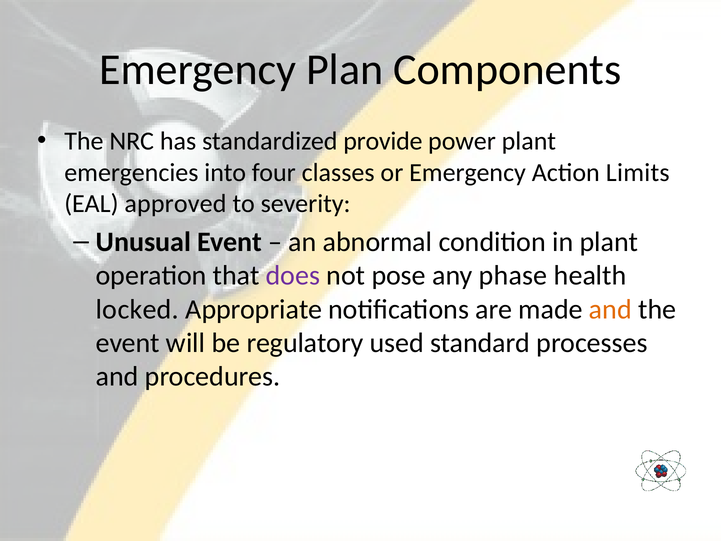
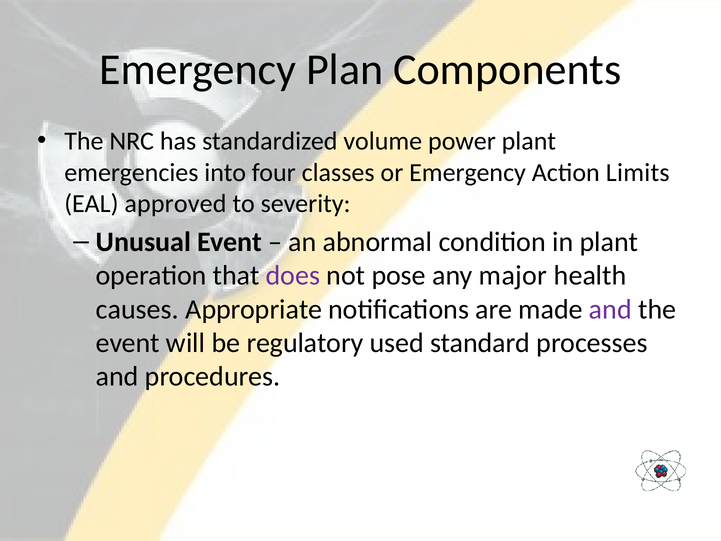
provide: provide -> volume (383, 141)
phase: phase -> major (513, 276)
locked: locked -> causes (137, 309)
and colour: orange -> purple (610, 309)
